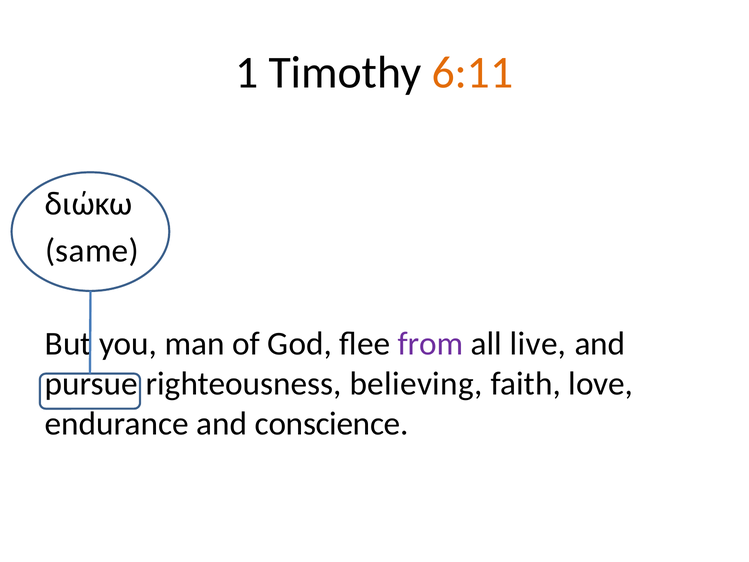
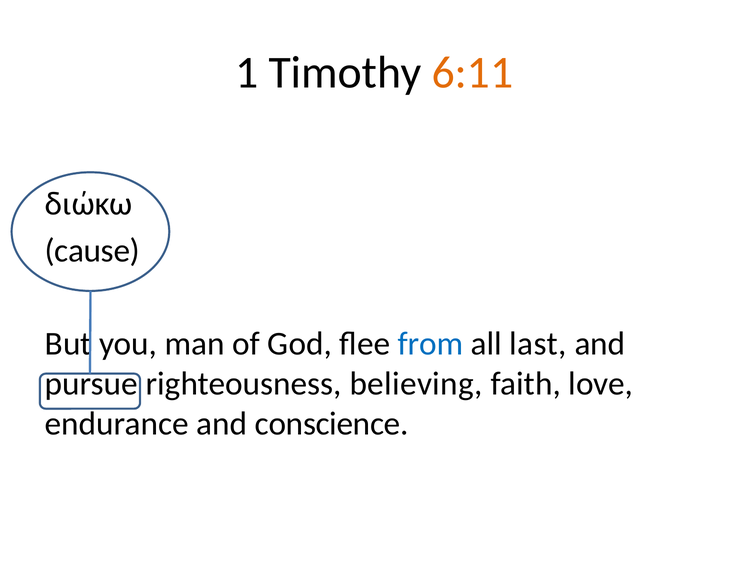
same: same -> cause (92, 250)
from colour: purple -> blue (430, 344)
live: live -> last (538, 344)
